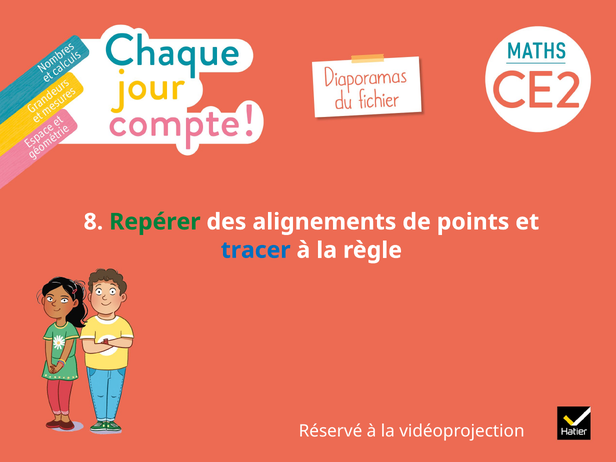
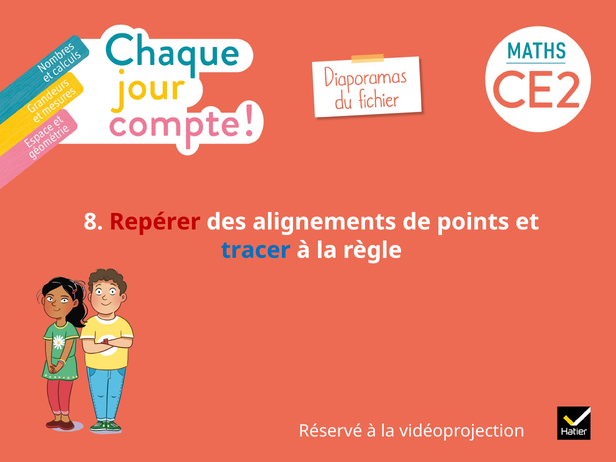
Repérer colour: green -> red (155, 222)
